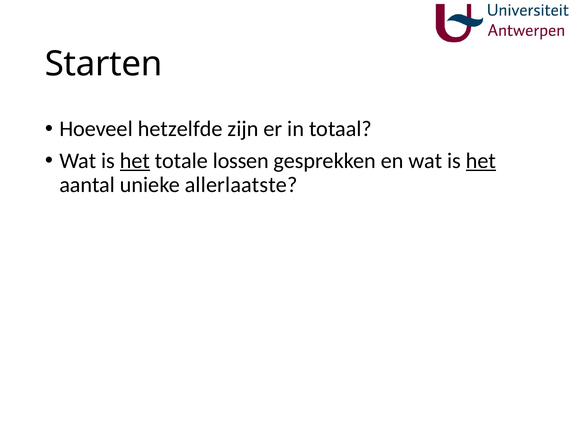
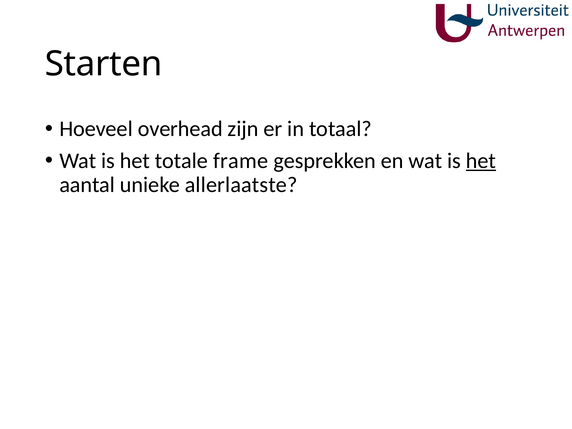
hetzelfde: hetzelfde -> overhead (180, 129)
het underline: present -> none (135, 161)
lossen: lossen -> frame (241, 161)
